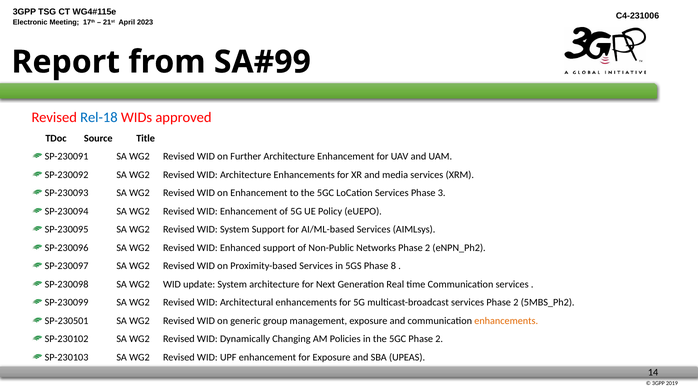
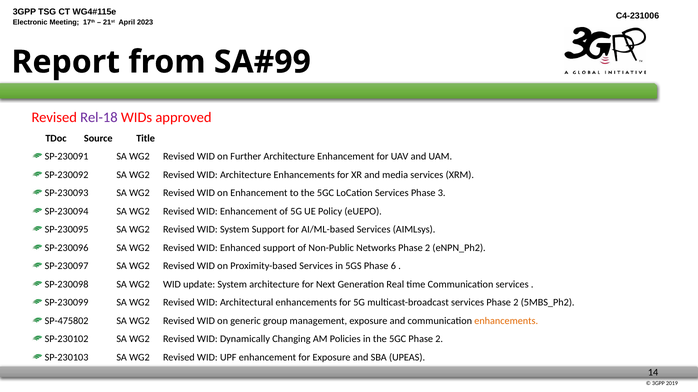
Rel-18 colour: blue -> purple (99, 118)
8: 8 -> 6 (393, 266)
SP-230501: SP-230501 -> SP-475802 (67, 321)
